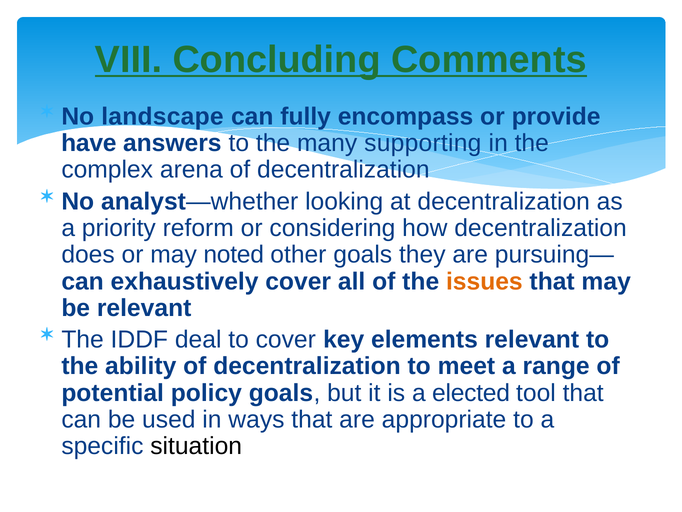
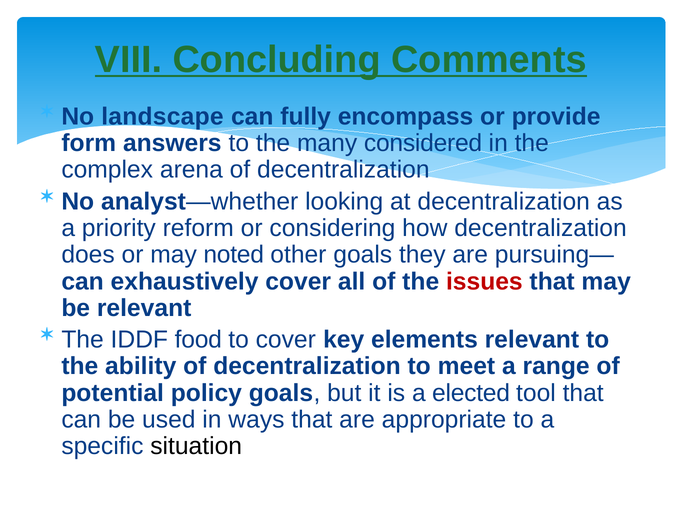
have: have -> form (89, 143)
supporting: supporting -> considered (423, 143)
issues colour: orange -> red (484, 281)
deal: deal -> food (198, 339)
